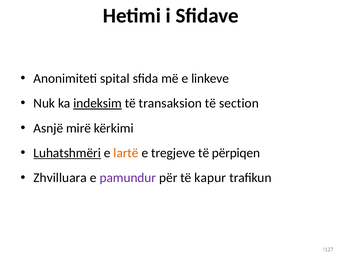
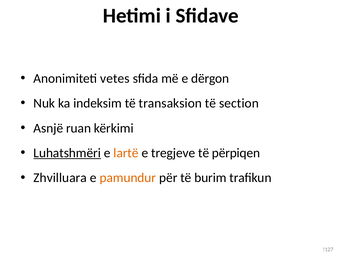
spital: spital -> vetes (115, 78)
linkeve: linkeve -> dërgon (210, 78)
indeksim underline: present -> none (98, 103)
mirë: mirë -> ruan (79, 128)
pamundur colour: purple -> orange (128, 178)
kapur: kapur -> burim (210, 178)
